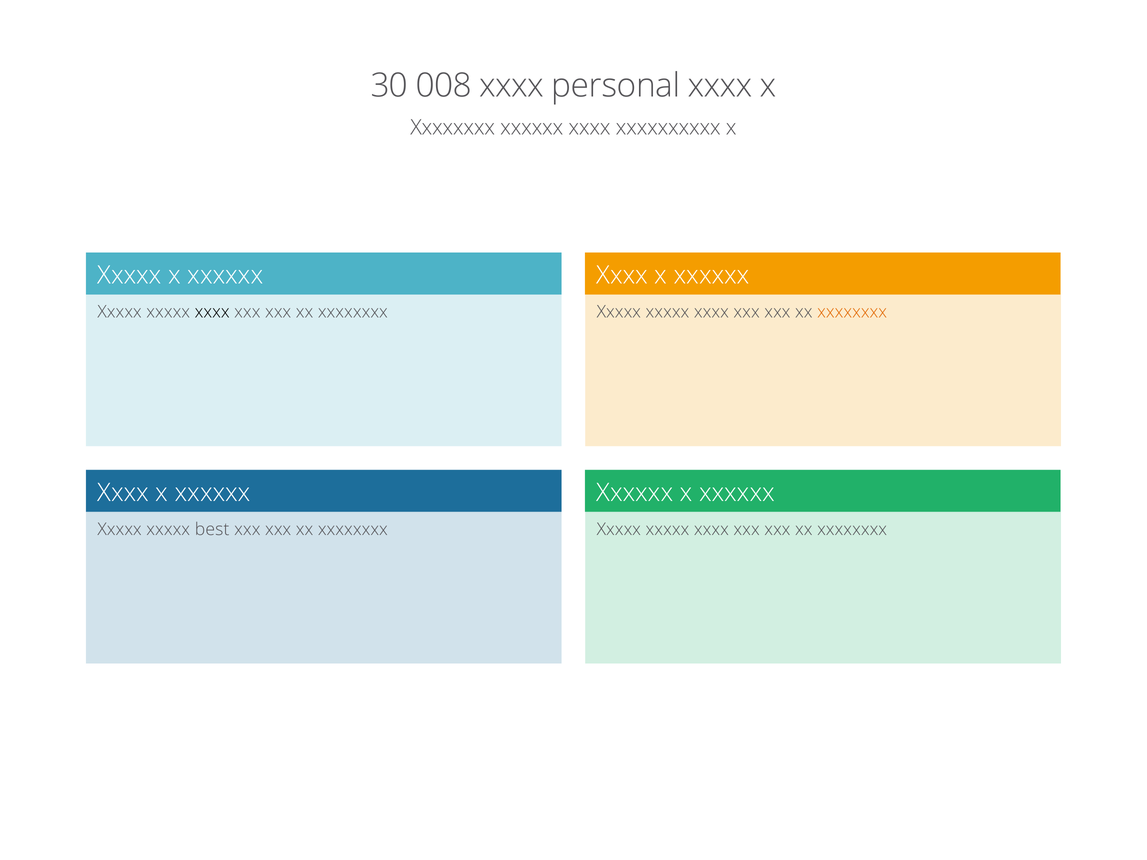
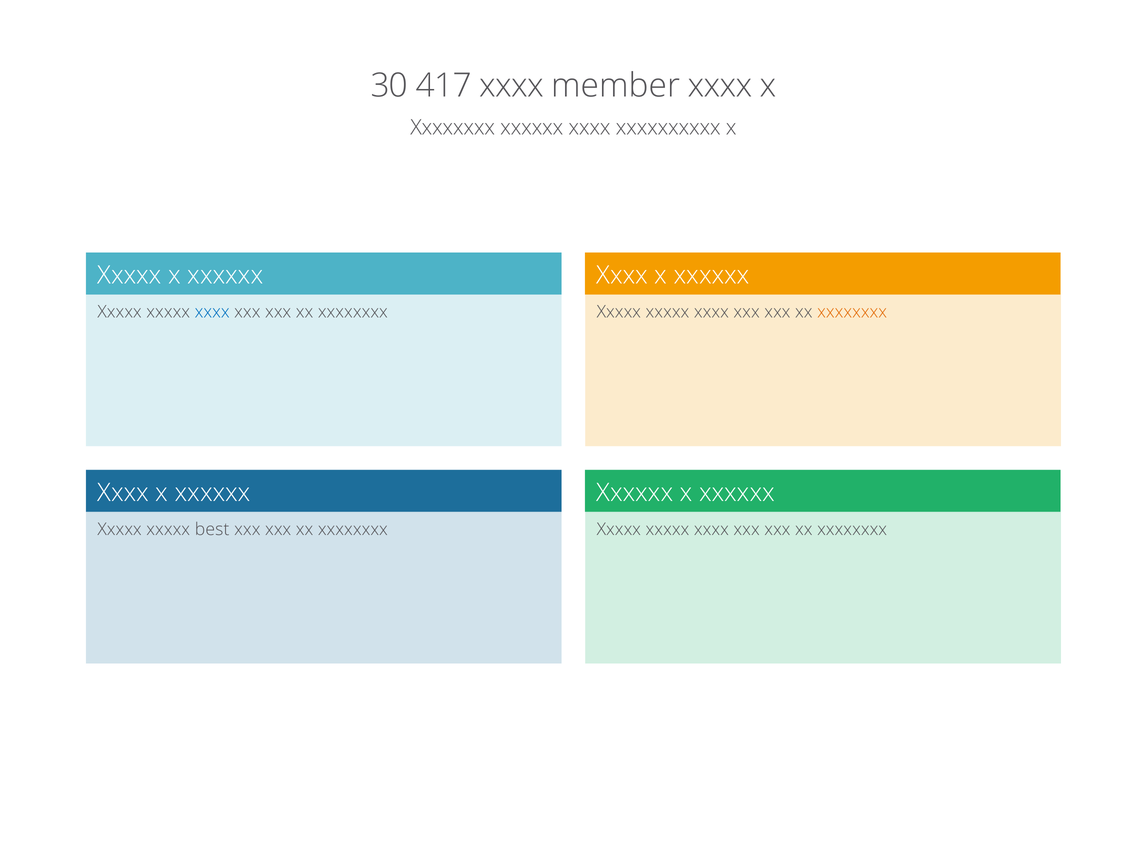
008: 008 -> 417 (444, 86)
personal: personal -> member (616, 86)
xxxx colour: black -> blue (212, 312)
